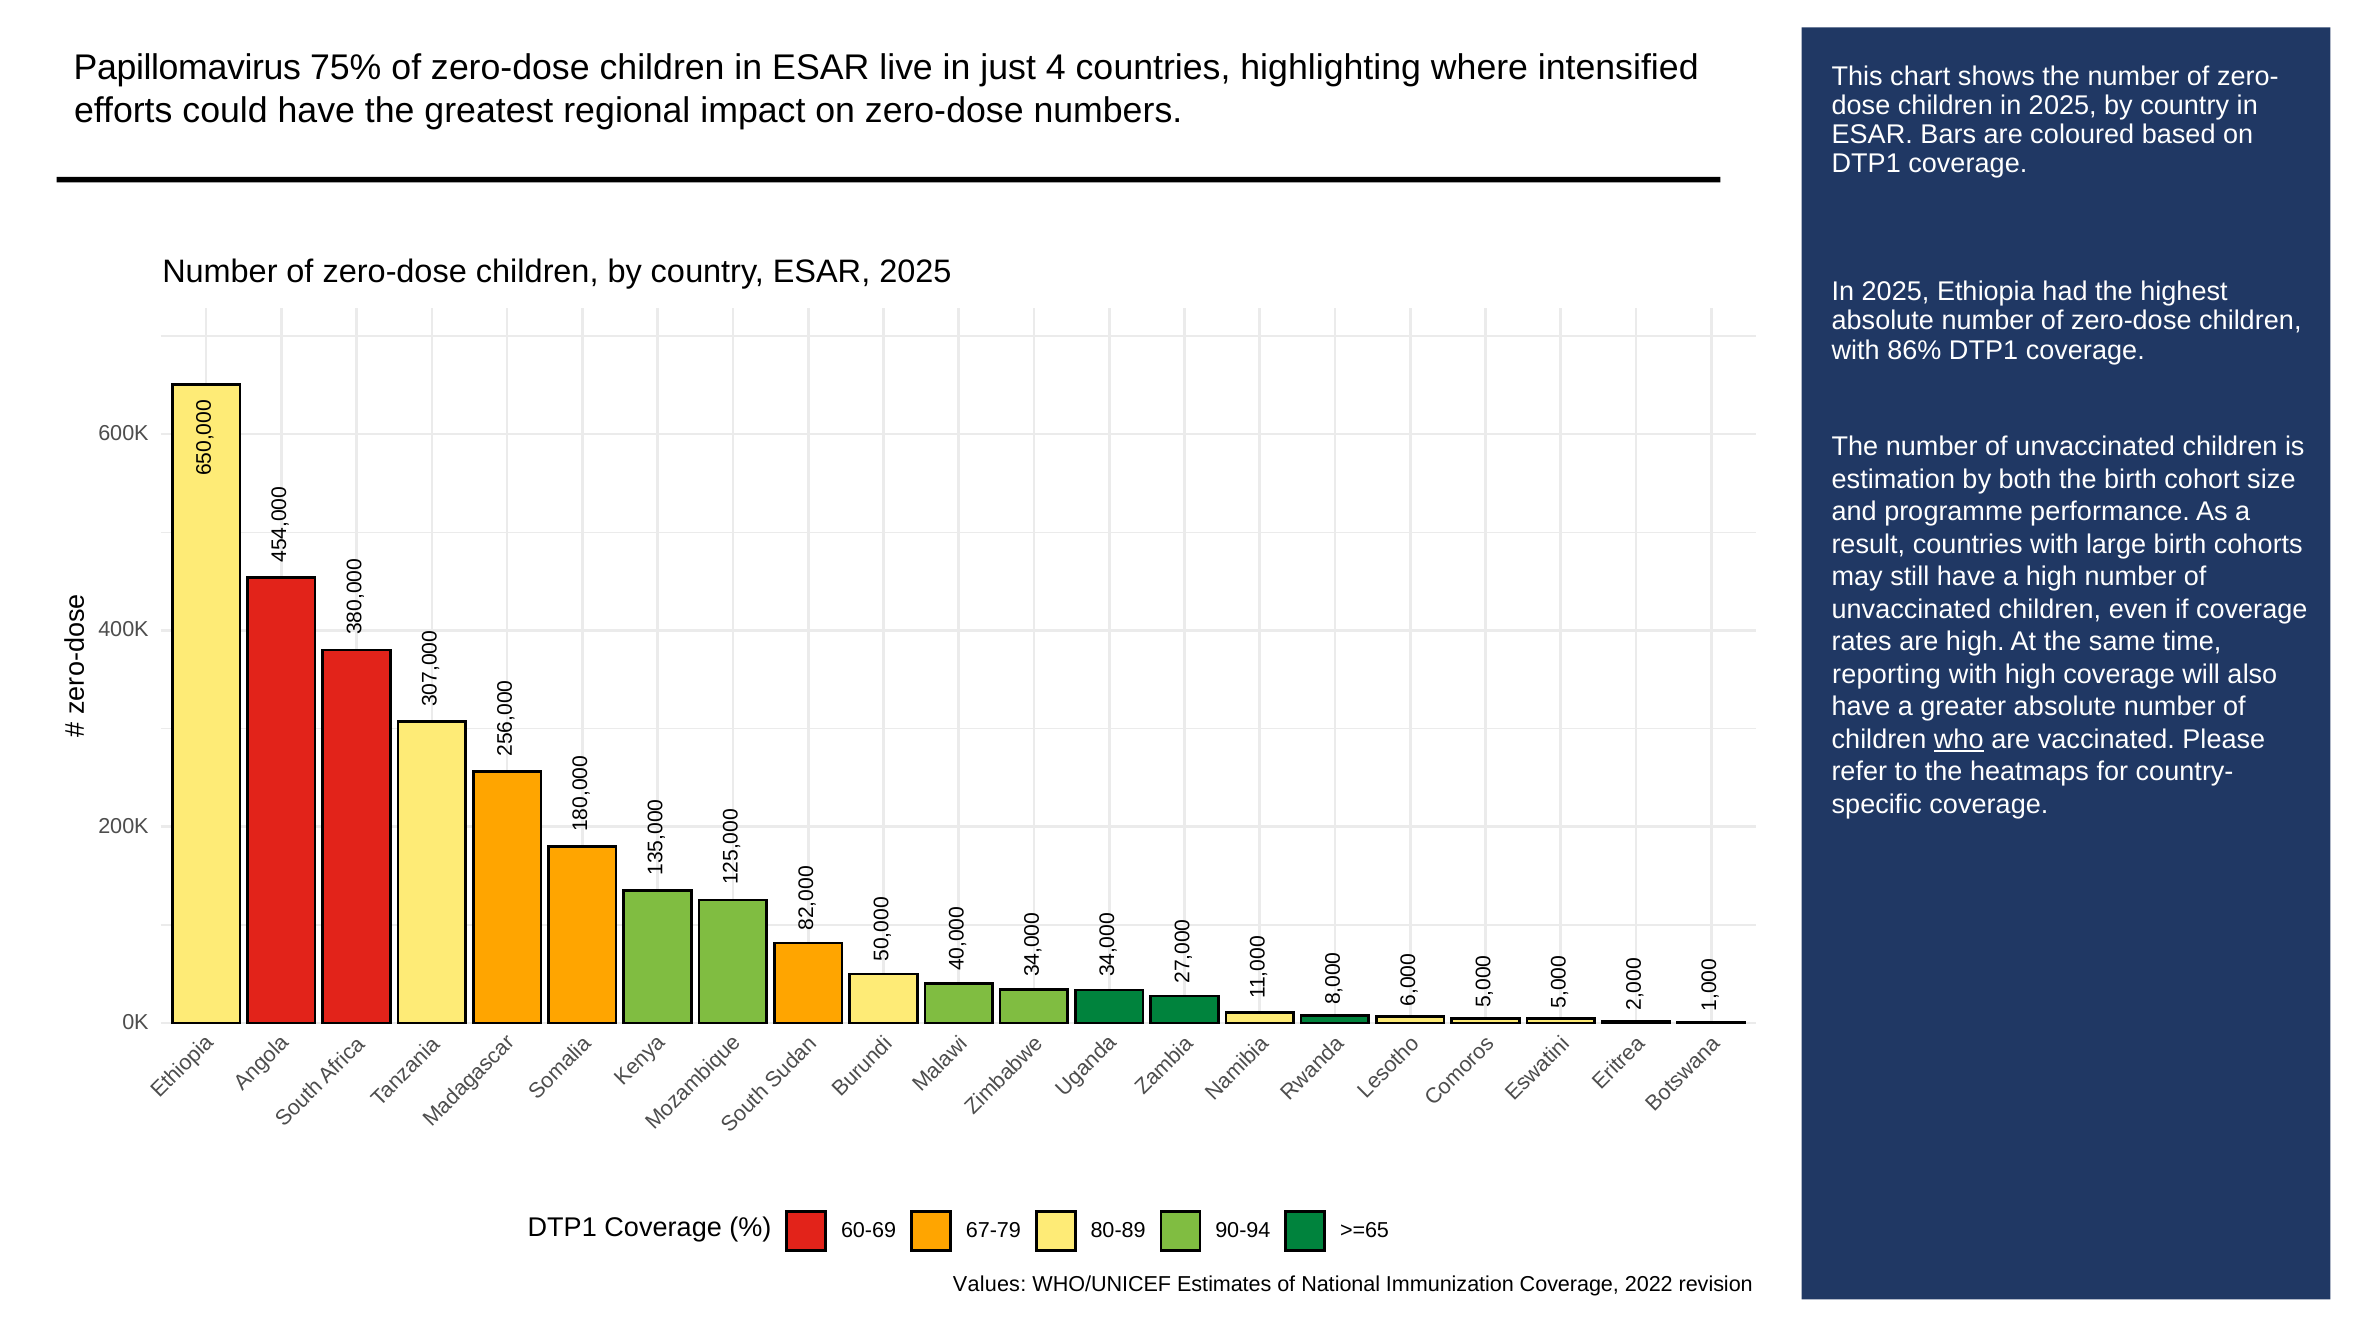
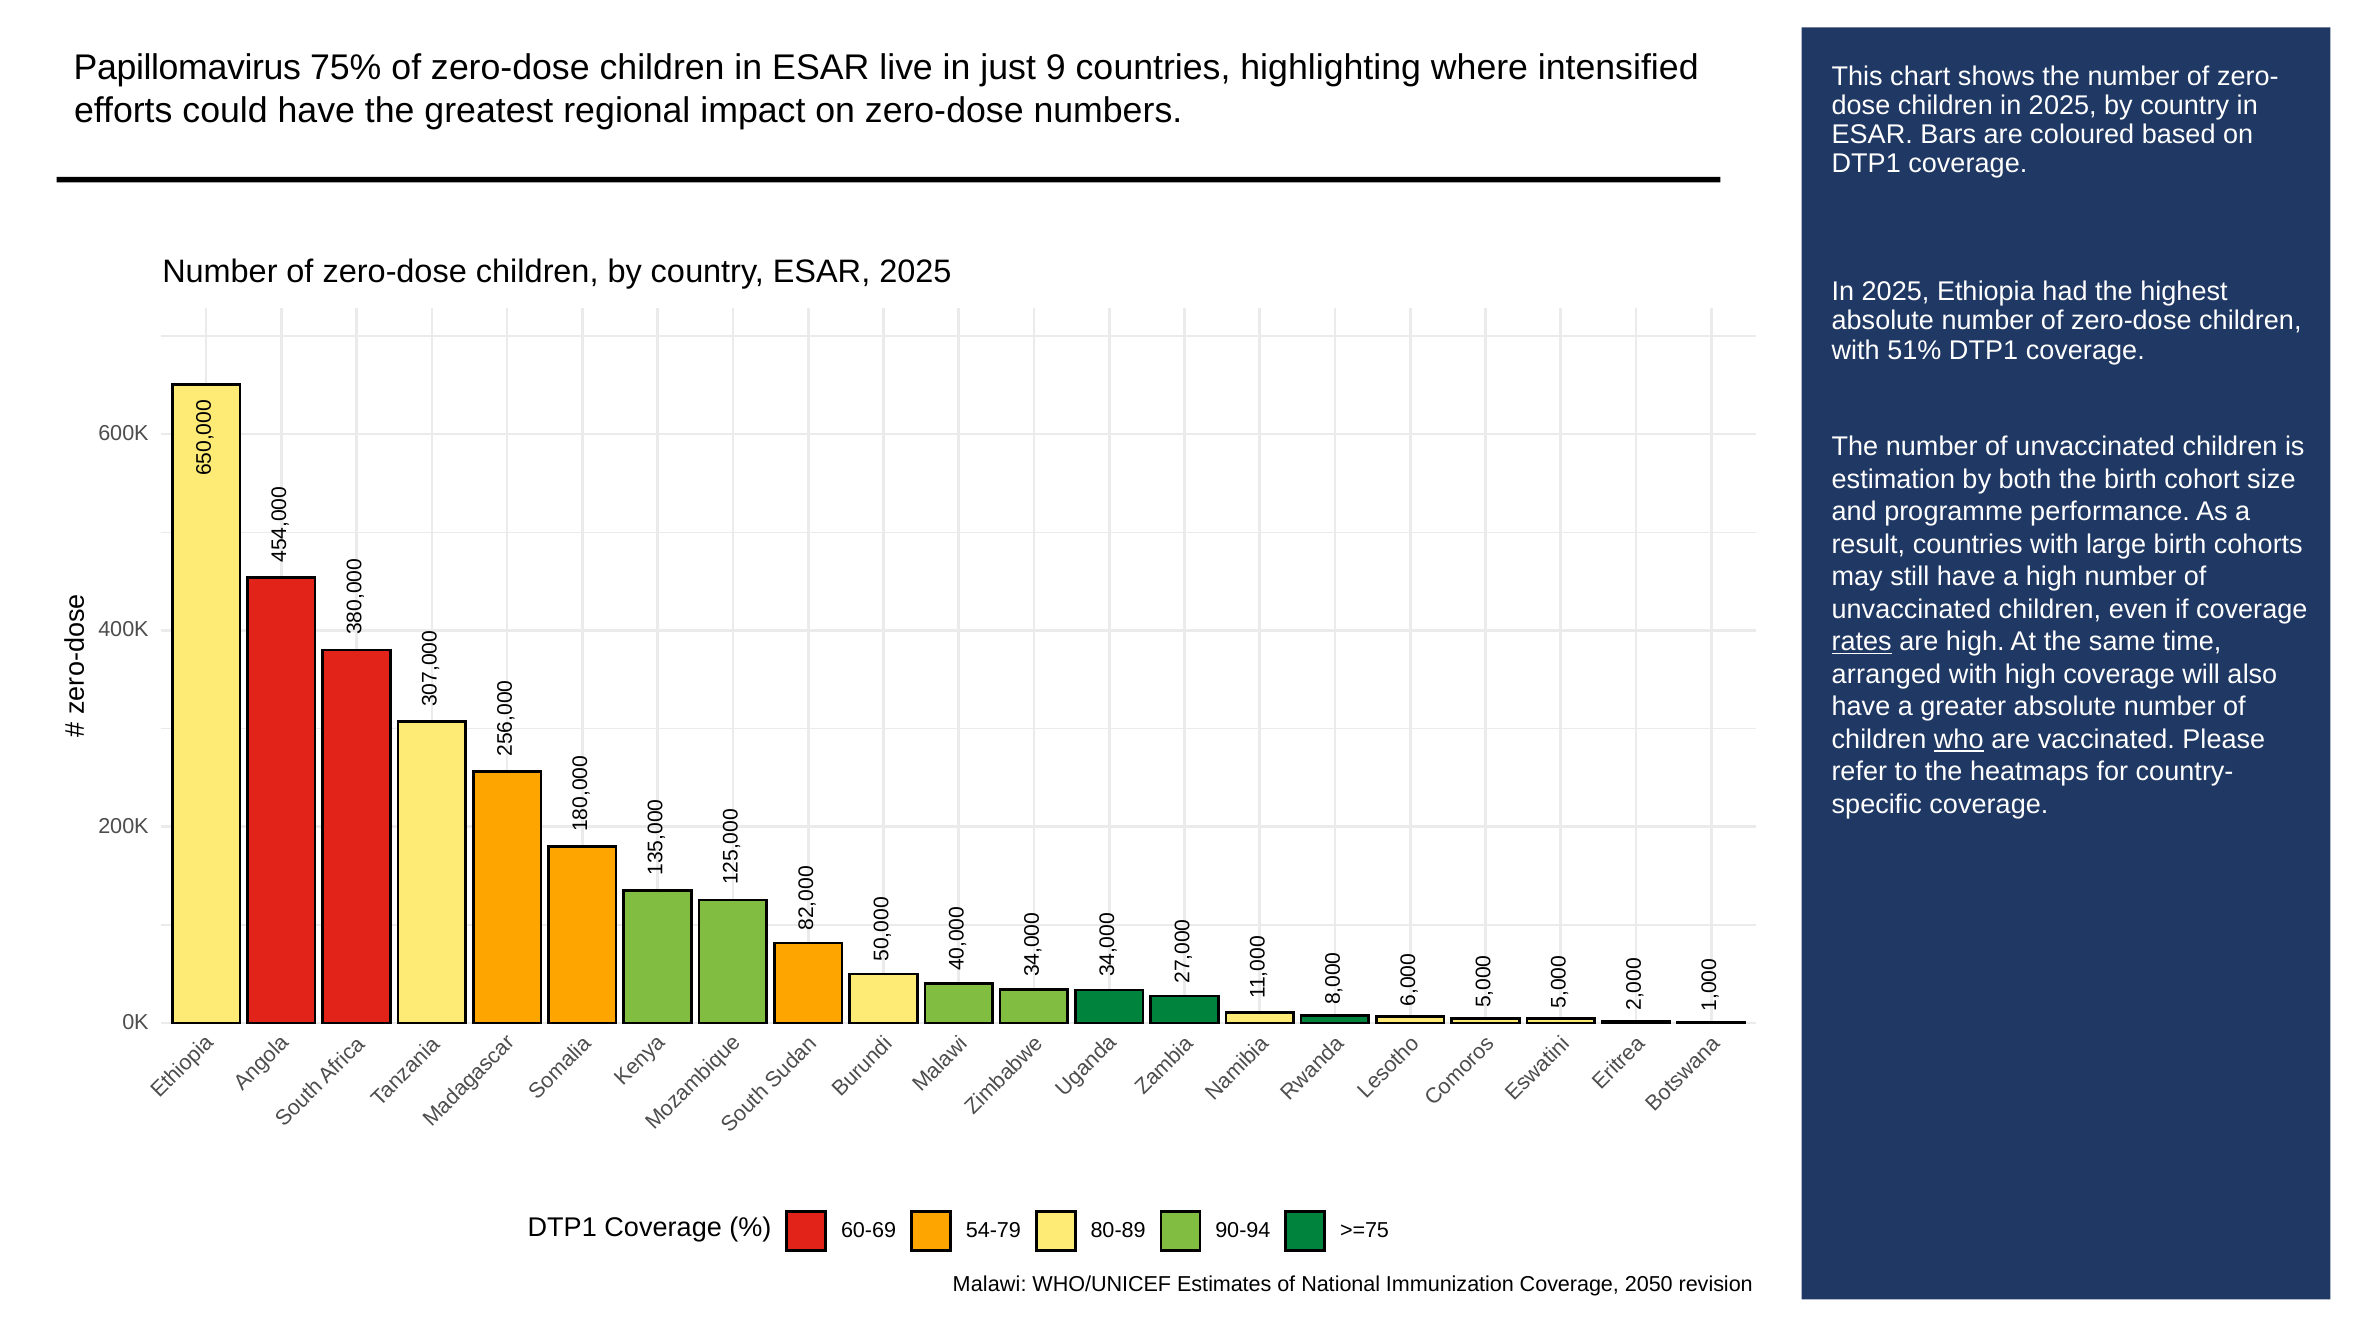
just 4: 4 -> 9 (1056, 68)
86%: 86% -> 51% (1914, 350)
rates underline: none -> present (1862, 642)
reporting: reporting -> arranged (1886, 675)
67-79: 67-79 -> 54-79 (993, 1231)
>=65: >=65 -> >=75 (1365, 1231)
Values: Values -> Malawi (990, 1284)
2022: 2022 -> 2050 (1649, 1284)
